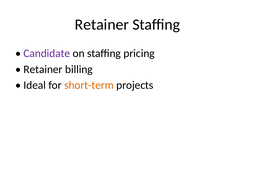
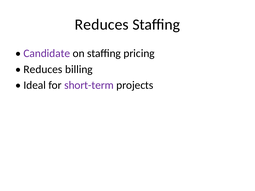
Retainer: Retainer -> Reduces (102, 25)
Retainer: Retainer -> Reduces (43, 69)
short-term colour: orange -> purple (89, 85)
